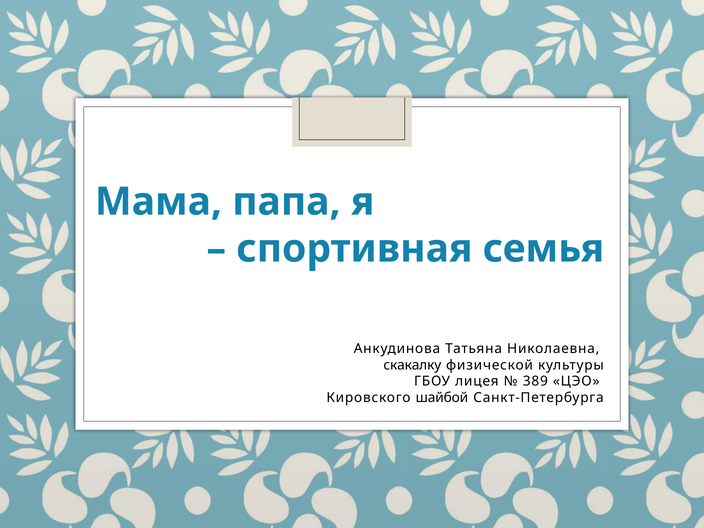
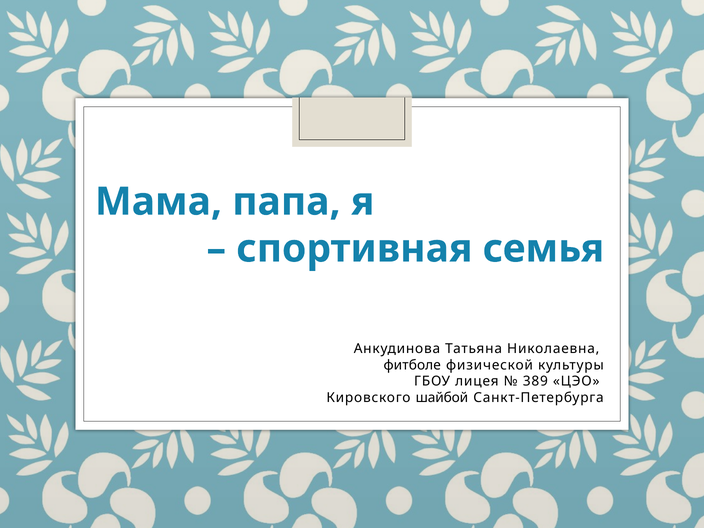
скакалку: скакалку -> фитболе (412, 365)
